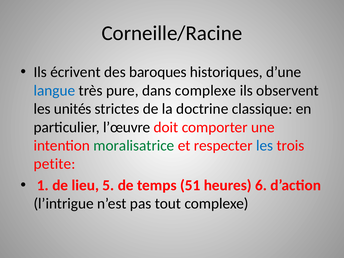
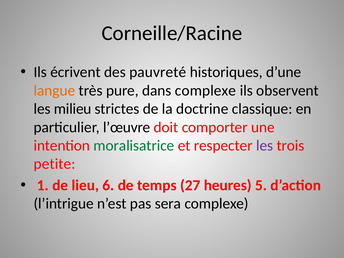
baroques: baroques -> pauvreté (158, 72)
langue colour: blue -> orange (54, 91)
unités: unités -> milieu (73, 109)
les colour: blue -> purple (265, 146)
5: 5 -> 6 (108, 185)
51: 51 -> 27 (190, 185)
6: 6 -> 5 (261, 185)
tout: tout -> sera (168, 204)
